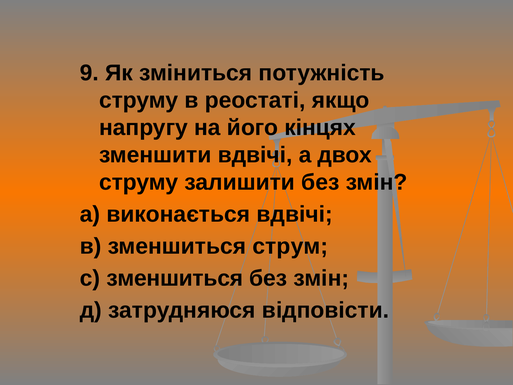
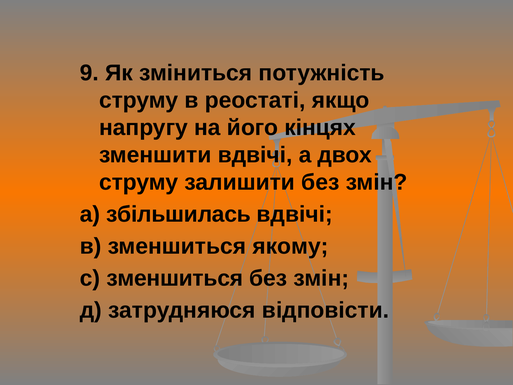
виконається: виконається -> збільшилась (178, 214)
струм: струм -> якому (290, 246)
